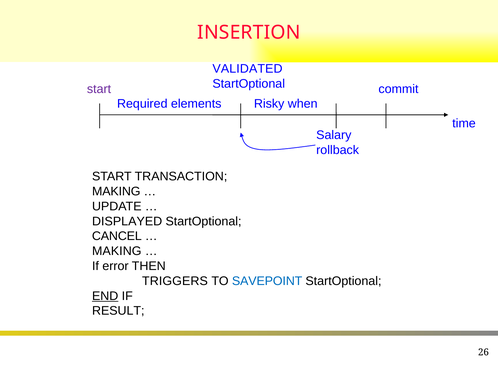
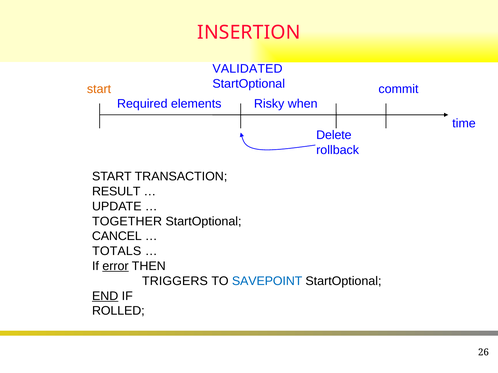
start colour: purple -> orange (99, 89)
Salary: Salary -> Delete (334, 135)
MAKING: MAKING -> RESULT (116, 192)
DISPLAYED: DISPLAYED -> TOGETHER (127, 222)
MAKING: MAKING -> TOTALS (117, 251)
error underline: none -> present (115, 266)
RESULT: RESULT -> ROLLED (118, 311)
